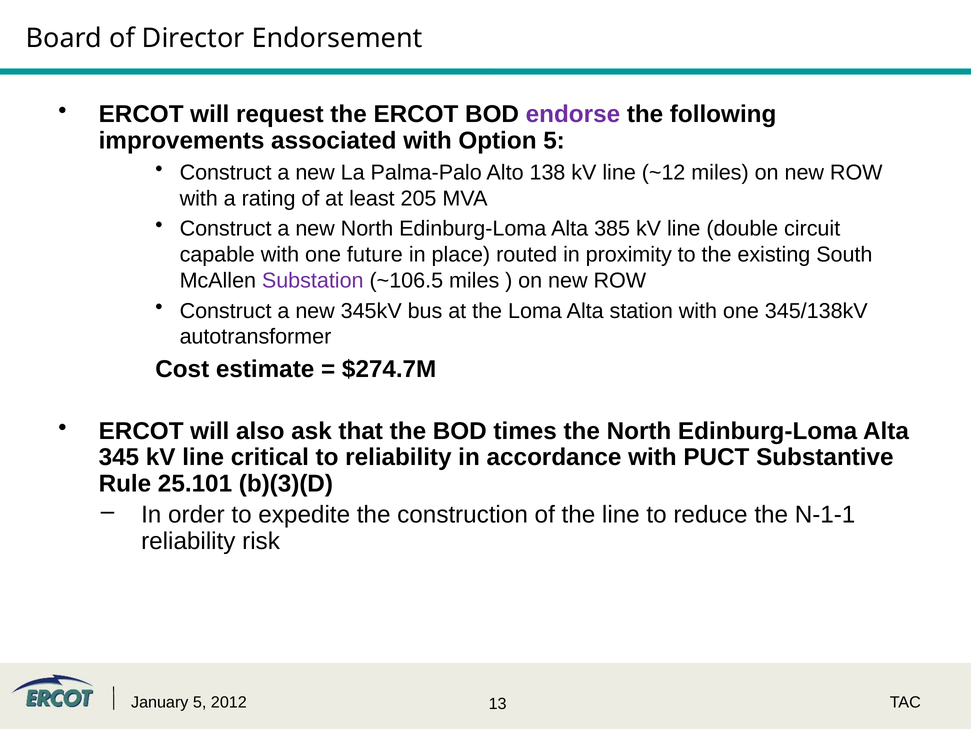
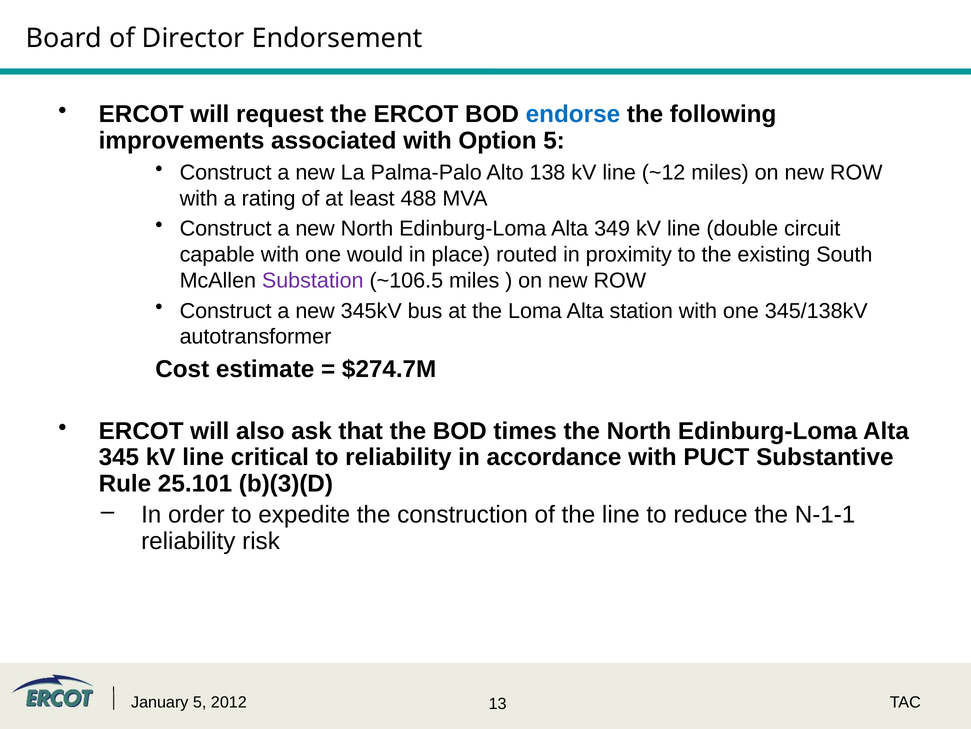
endorse colour: purple -> blue (573, 114)
205: 205 -> 488 (418, 198)
385: 385 -> 349 (612, 229)
future: future -> would (375, 255)
